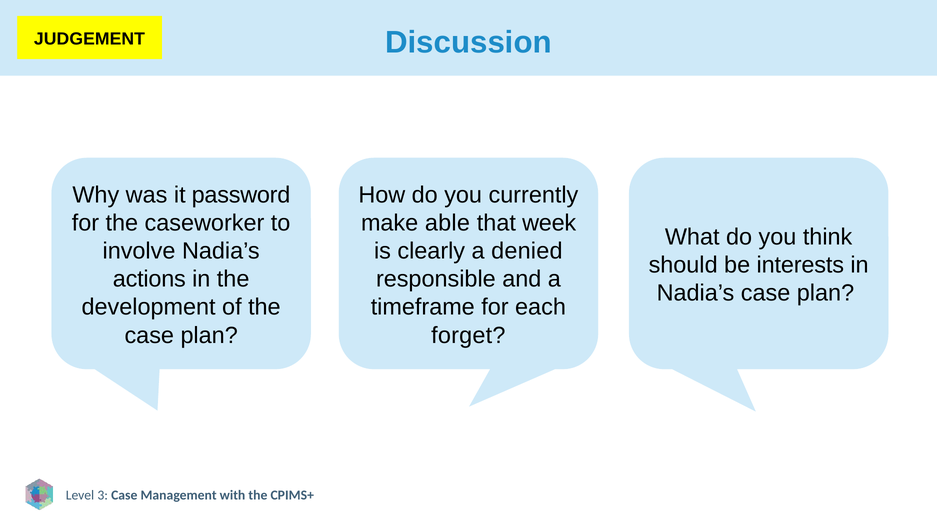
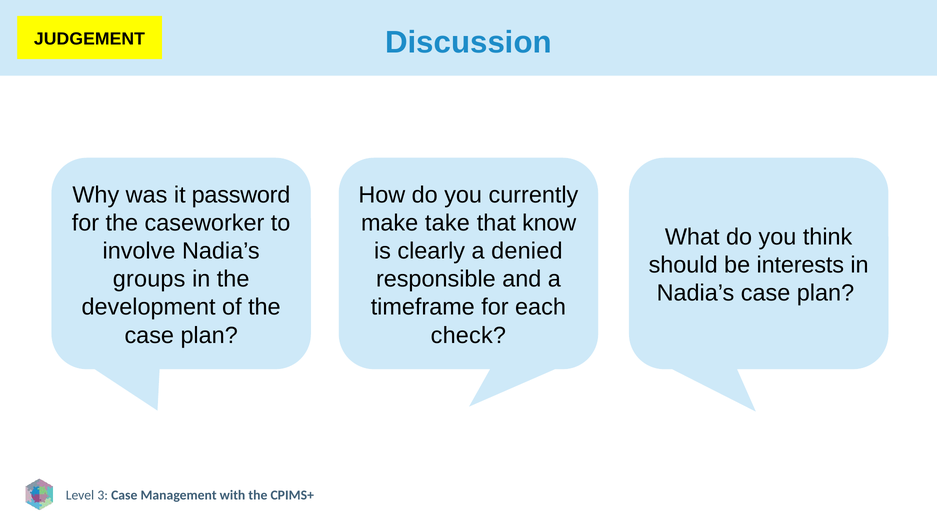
able: able -> take (447, 223)
week: week -> know (549, 223)
actions: actions -> groups (149, 279)
forget: forget -> check (468, 335)
